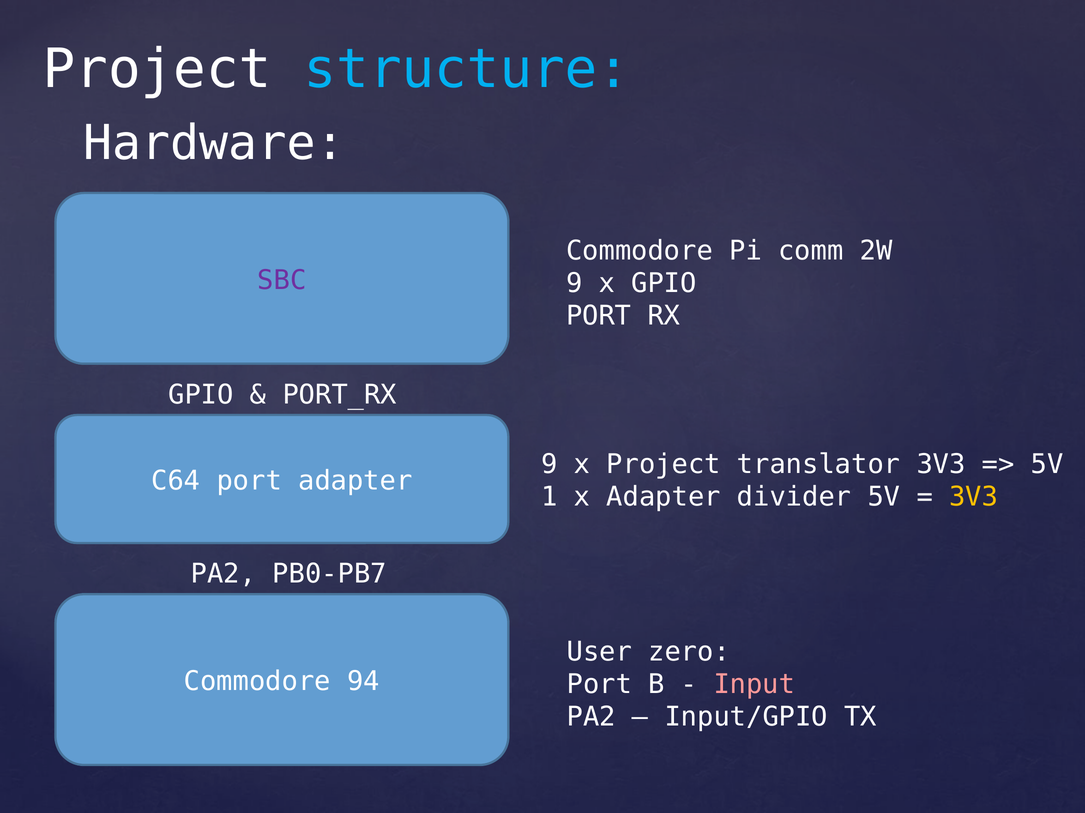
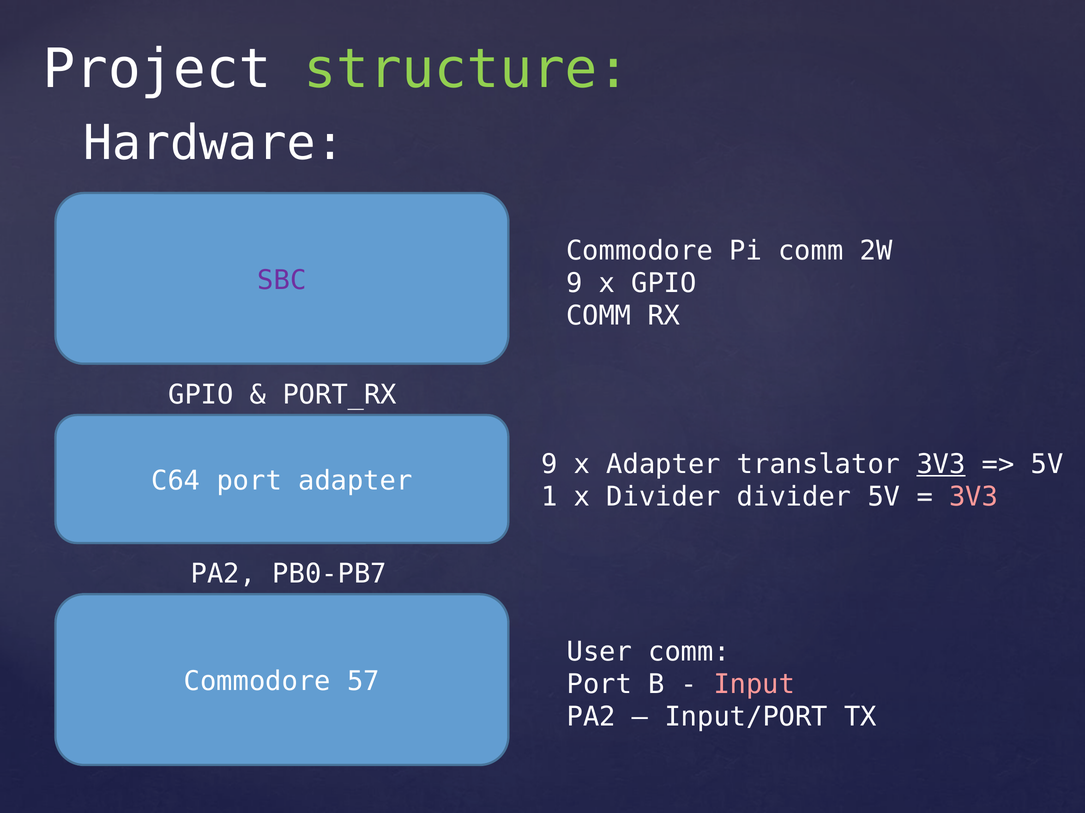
structure colour: light blue -> light green (467, 69)
PORT: PORT -> COMM (599, 316)
x Project: Project -> Adapter (664, 465)
3V3 underline: none -> present (941, 465)
x Adapter: Adapter -> Divider (664, 497)
3V3 colour: yellow -> pink (974, 497)
User zero: zero -> comm (689, 653)
94: 94 -> 57 (363, 682)
Input/GPIO: Input/GPIO -> Input/PORT (746, 718)
